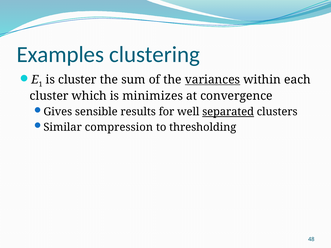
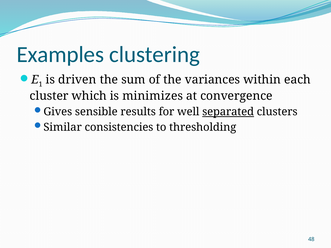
is cluster: cluster -> driven (77, 80)
variances underline: present -> none (213, 80)
compression: compression -> consistencies (119, 127)
